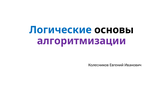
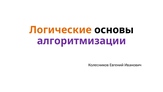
Логические colour: blue -> orange (60, 30)
